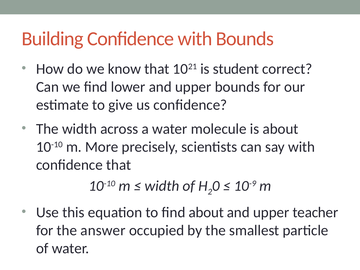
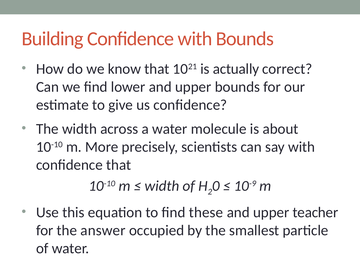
student: student -> actually (236, 69)
find about: about -> these (206, 212)
